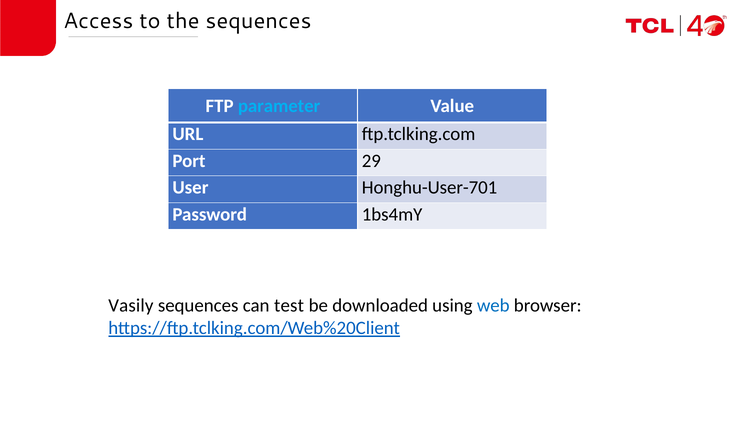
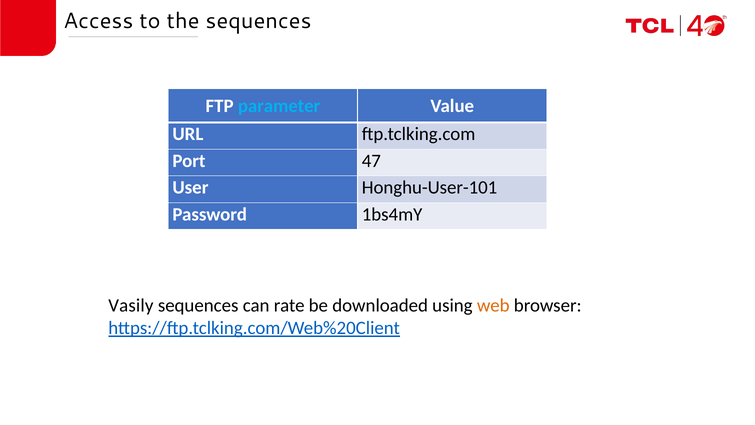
29: 29 -> 47 (371, 161)
Honghu-User-701: Honghu-User-701 -> Honghu-User-101 (430, 187)
test: test -> rate (289, 305)
web colour: blue -> orange (493, 305)
